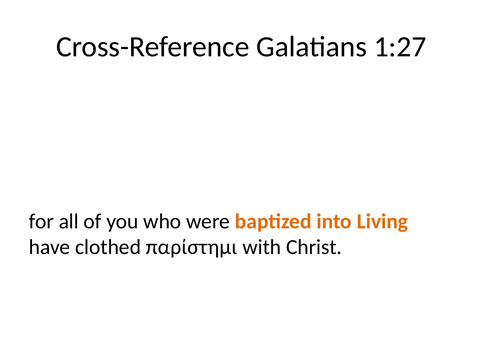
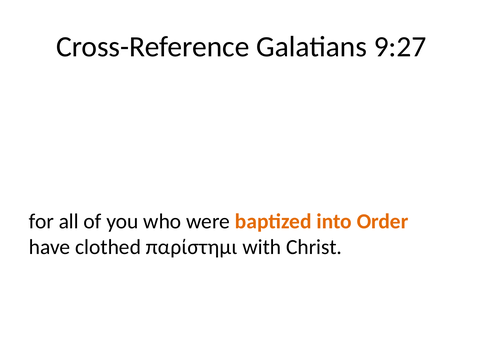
1:27: 1:27 -> 9:27 (400, 47)
Living: Living -> Order (382, 222)
